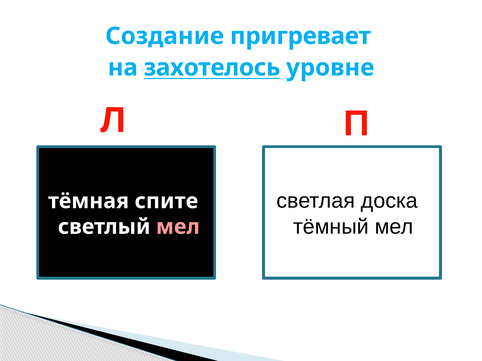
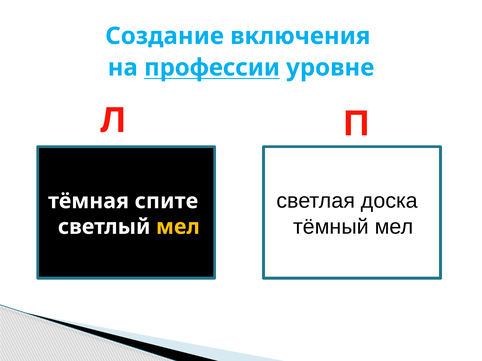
пригревает: пригревает -> включения (300, 36)
захотелось: захотелось -> профессии (212, 68)
мел colour: pink -> yellow (178, 227)
